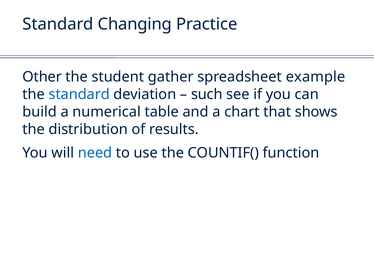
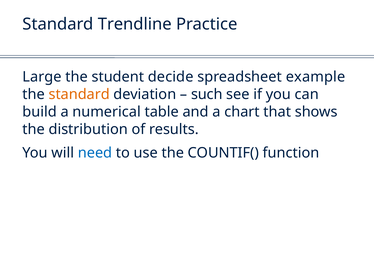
Changing: Changing -> Trendline (135, 24)
Other: Other -> Large (42, 77)
gather: gather -> decide (171, 77)
standard colour: blue -> orange (79, 95)
